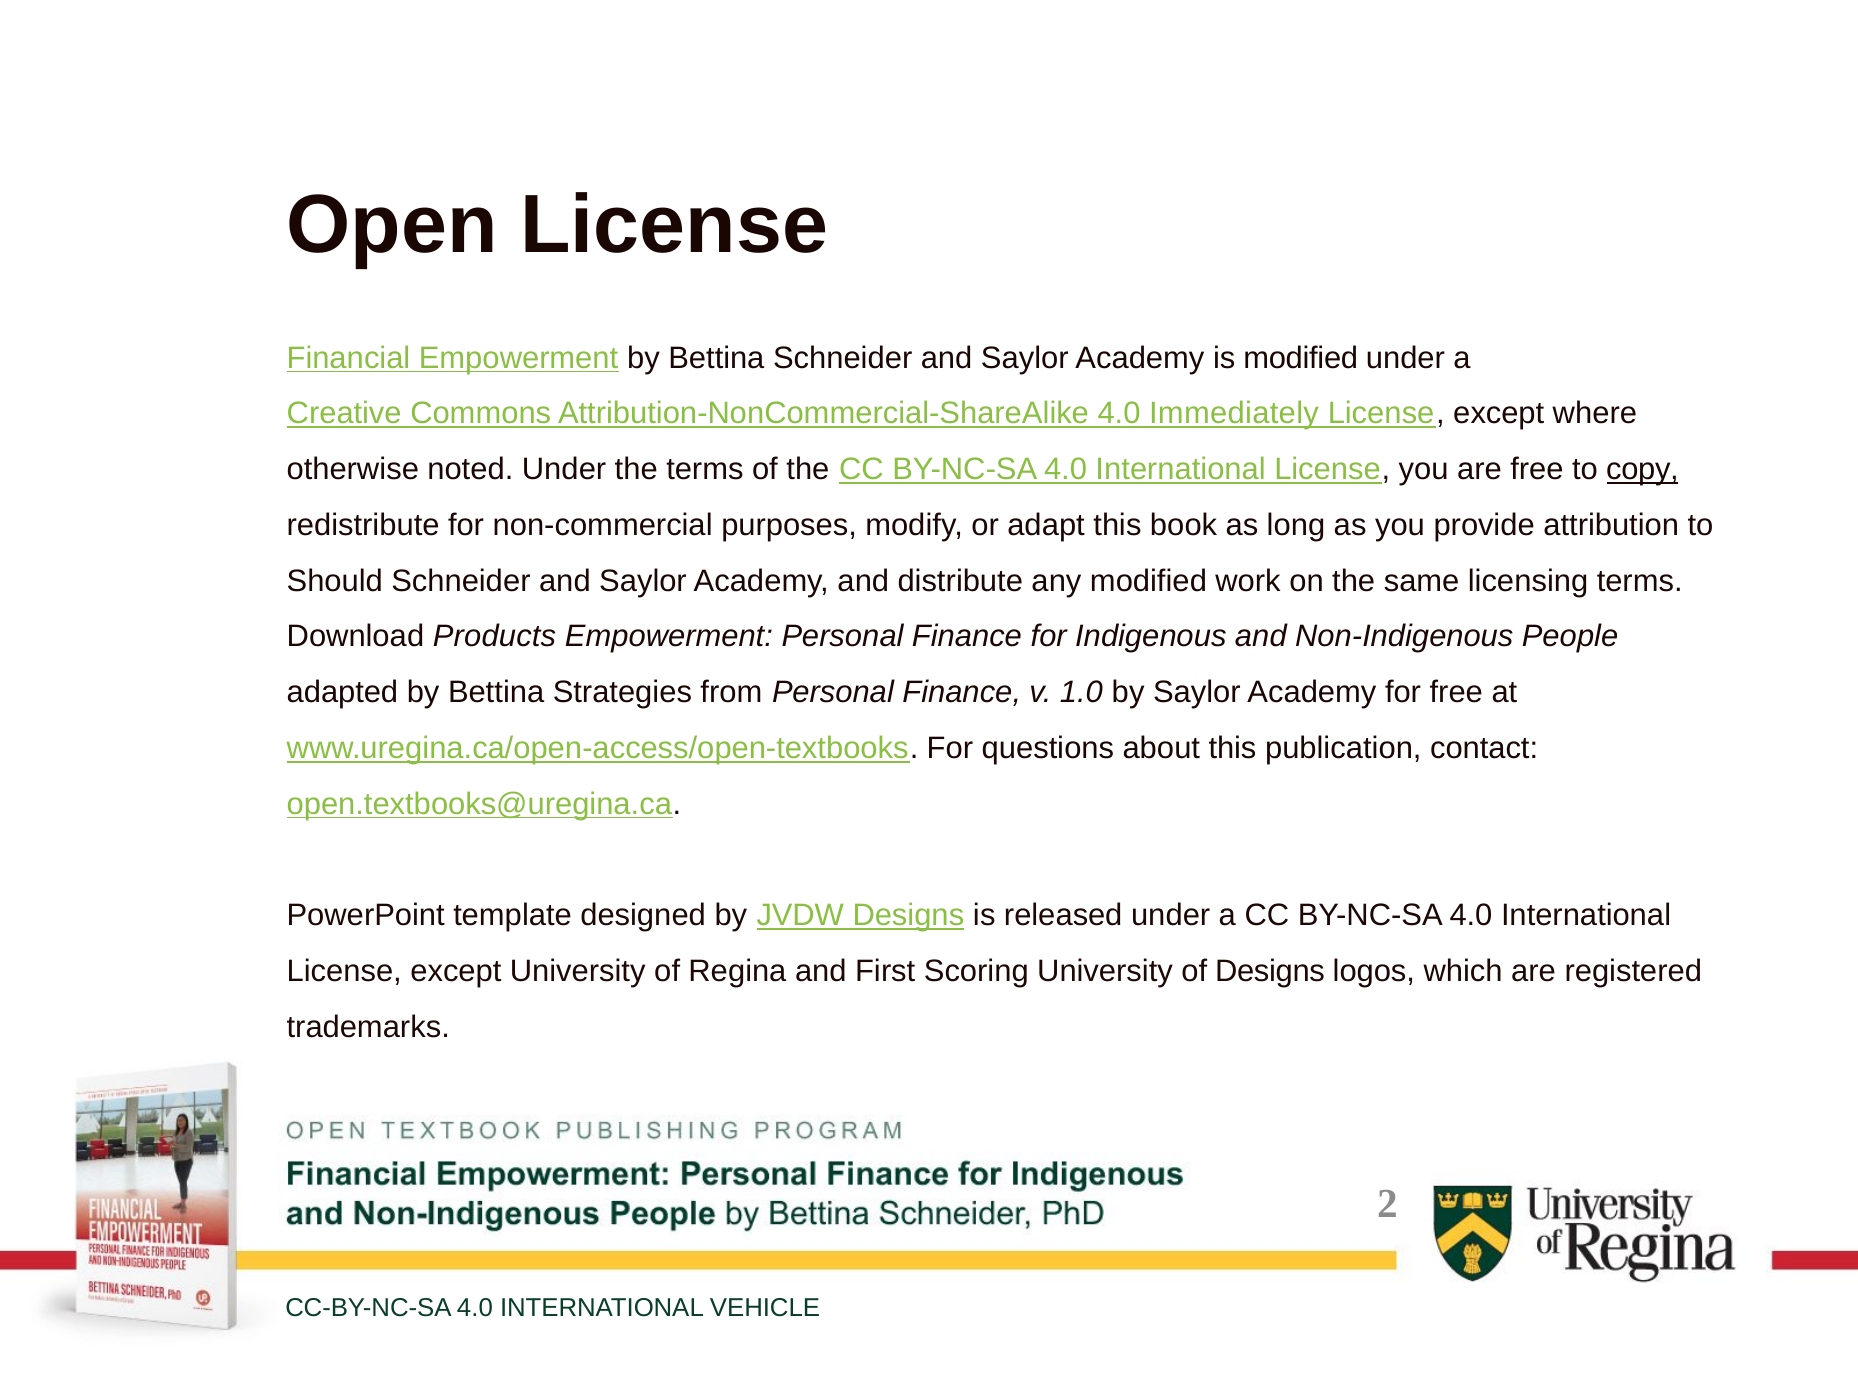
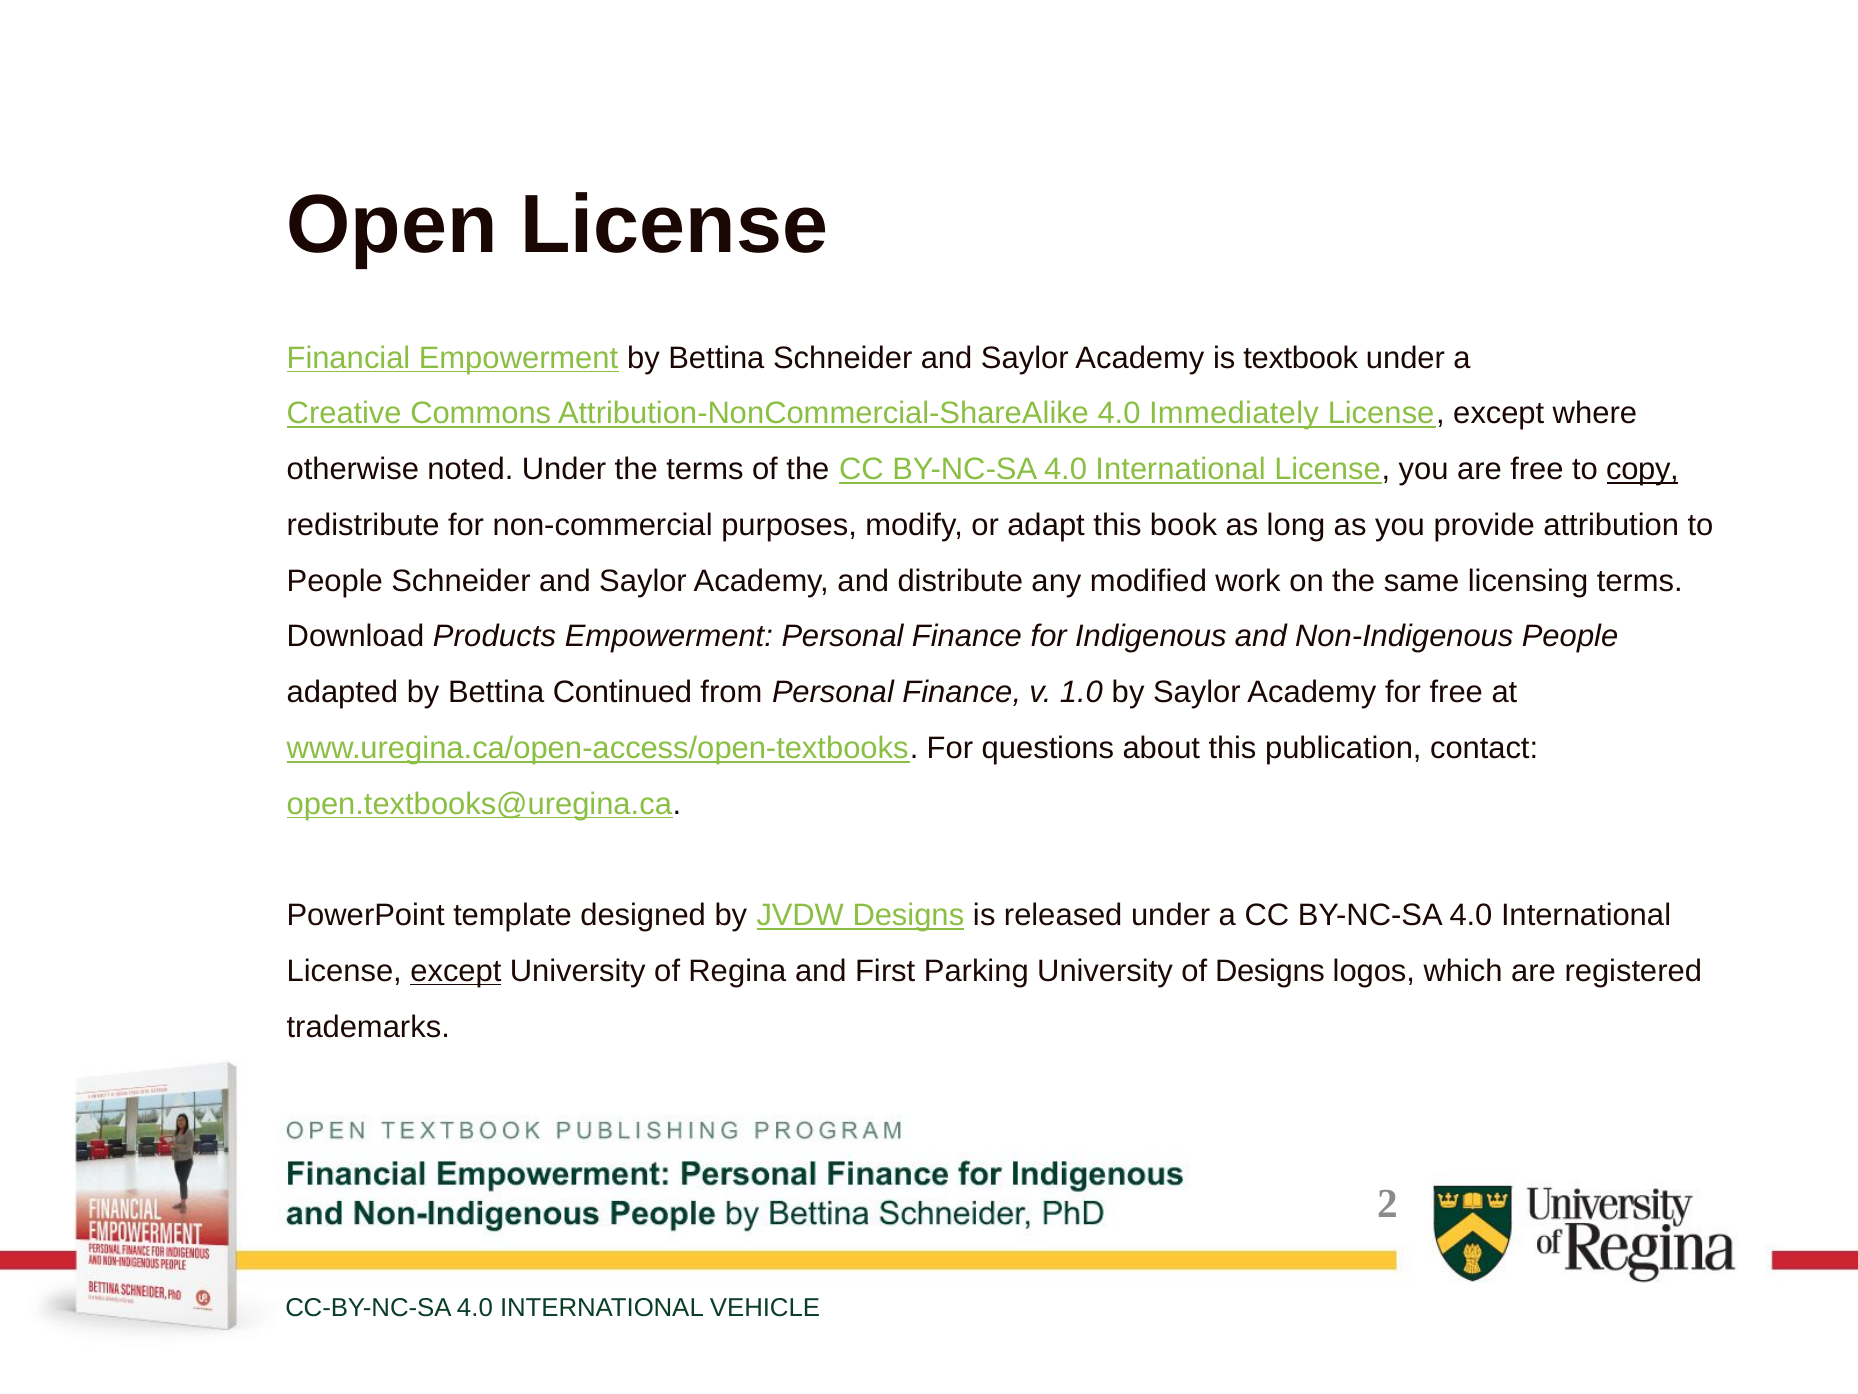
is modified: modified -> textbook (1301, 358)
Should: Should -> People (335, 581)
Strategies: Strategies -> Continued (622, 692)
except underline: none -> present (456, 971)
Scoring: Scoring -> Parking (976, 971)
